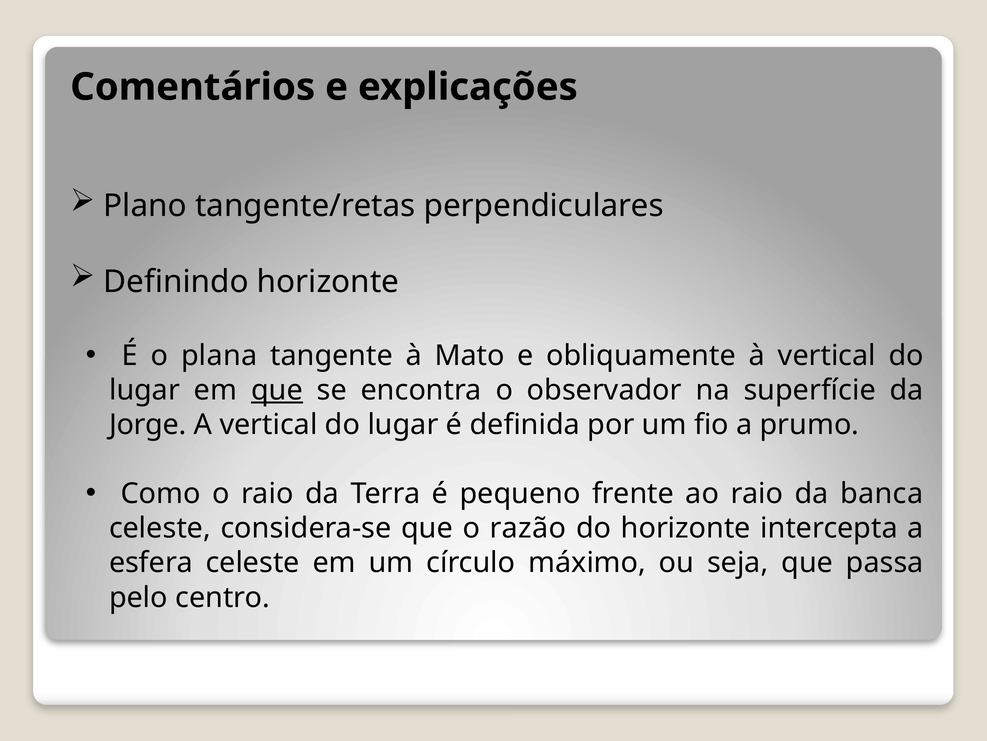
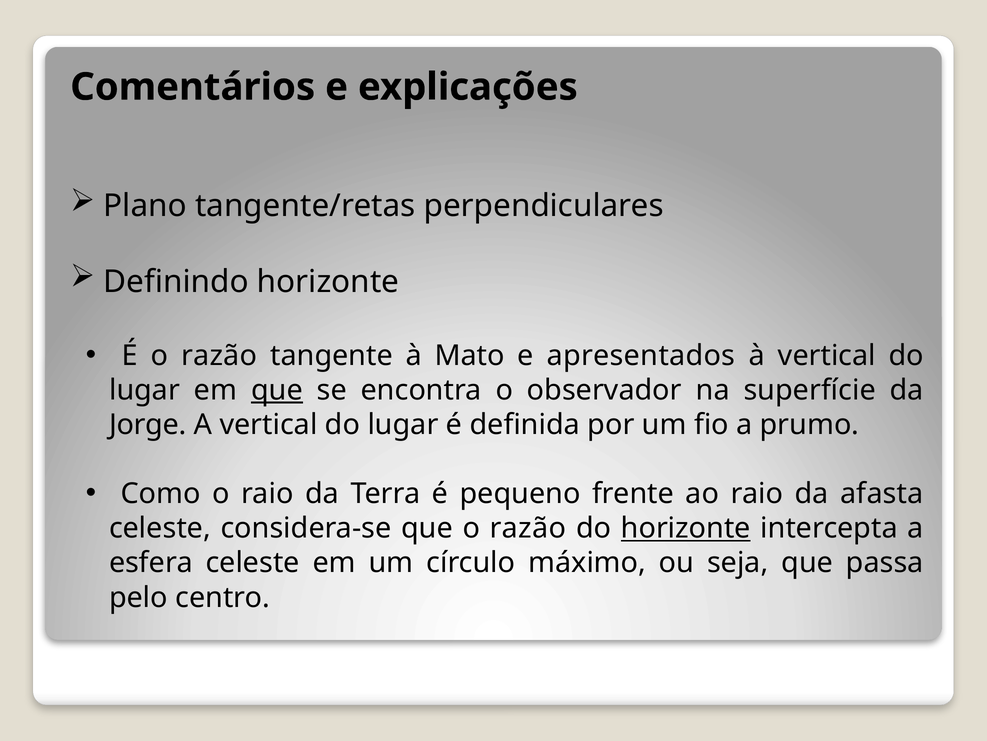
É o plana: plana -> razão (219, 355)
obliquamente: obliquamente -> apresentados (641, 355)
banca: banca -> afasta (882, 493)
horizonte underline: none -> present (686, 528)
